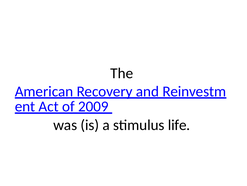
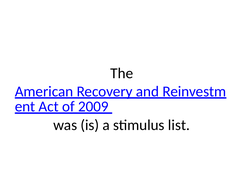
life: life -> list (179, 125)
